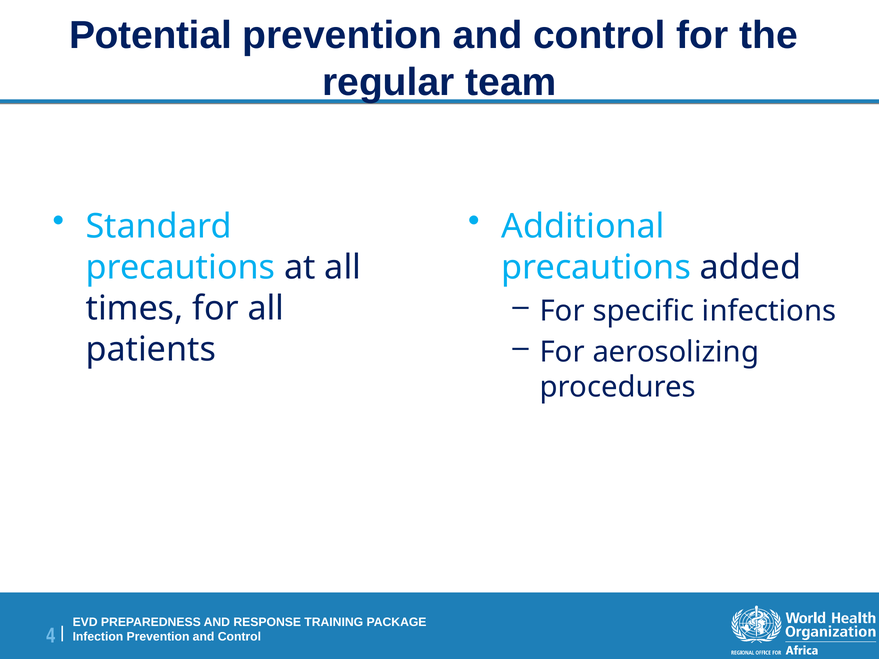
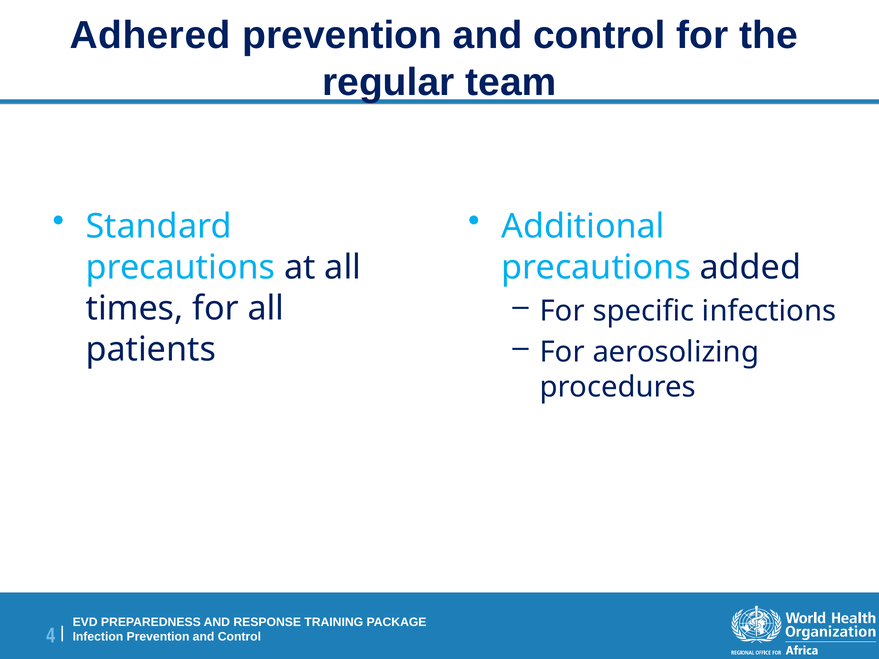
Potential: Potential -> Adhered (150, 36)
